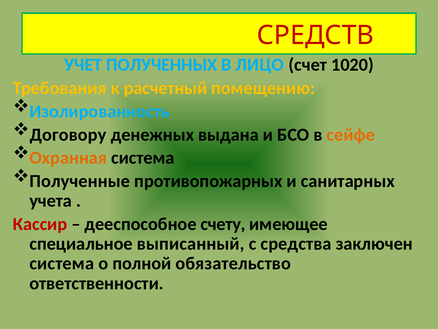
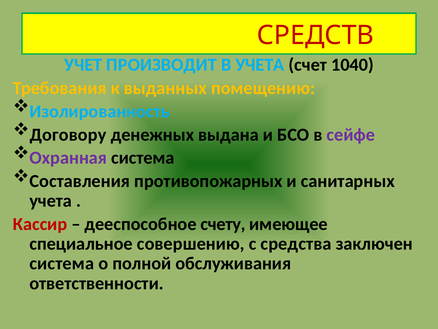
ПОЛУЧЕННЫХ: ПОЛУЧЕННЫХ -> ПРОИЗВОДИТ (162, 65)
В ЛИЦО: ЛИЦО -> УЧЕТА (260, 65)
1020: 1020 -> 1040 (352, 65)
расчетный: расчетный -> выданных (165, 88)
сейфе colour: orange -> purple (351, 134)
Охранная colour: orange -> purple (68, 158)
Полученные: Полученные -> Составления (80, 181)
выписанный: выписанный -> совершению (191, 244)
обязательство: обязательство -> обслуживания (233, 263)
